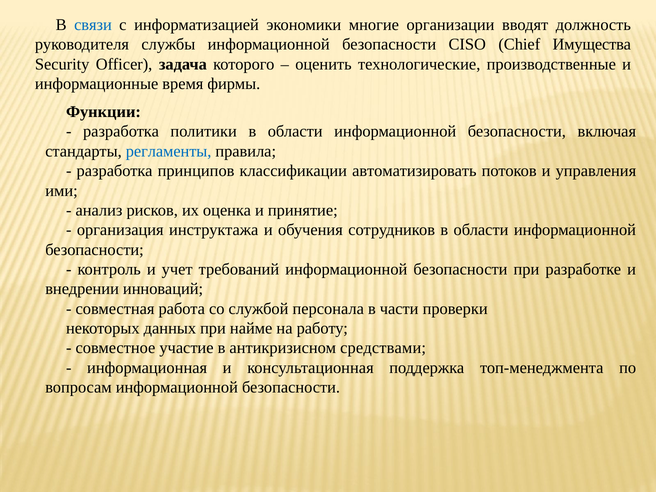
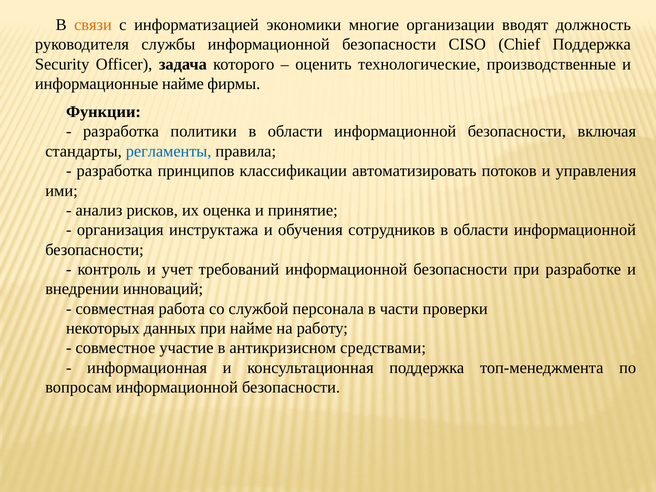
связи colour: blue -> orange (93, 25)
Chief Имущества: Имущества -> Поддержка (592, 45)
информационные время: время -> найме (183, 84)
